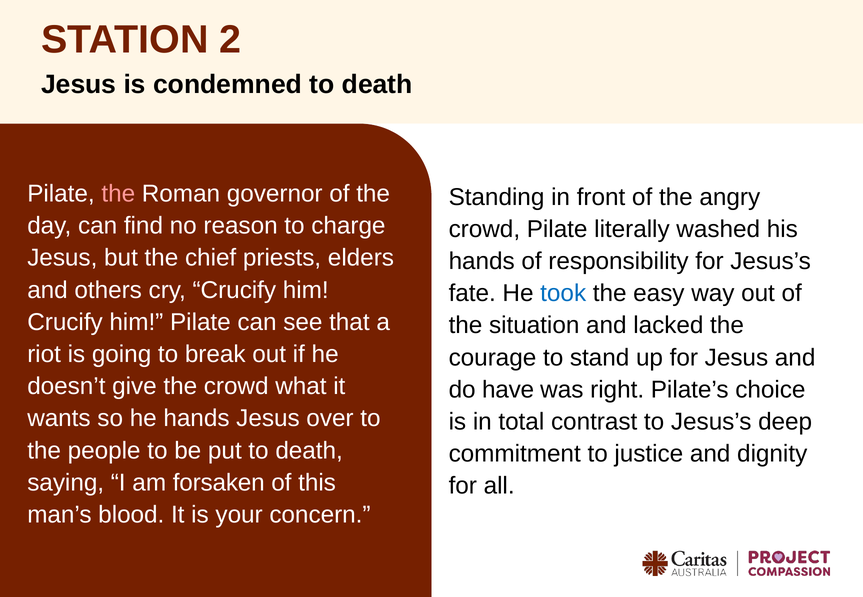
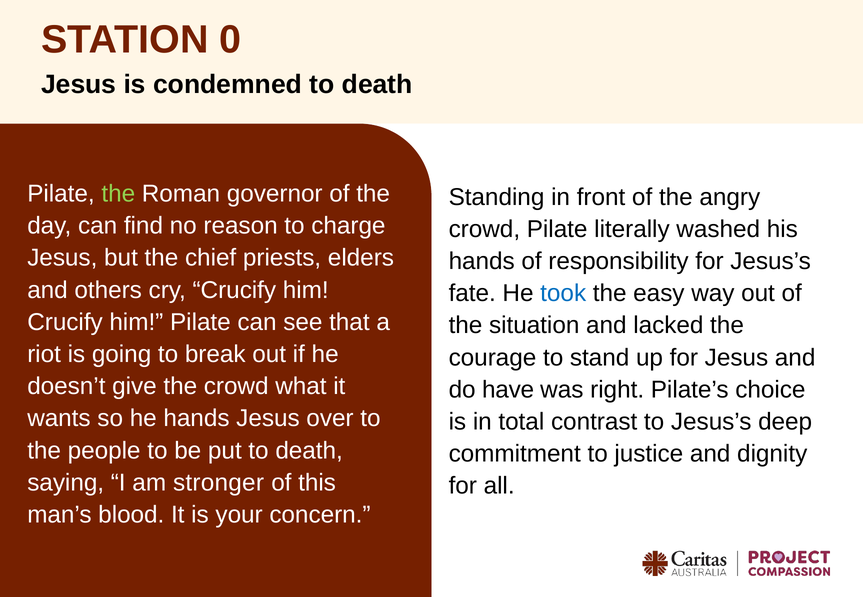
2: 2 -> 0 (230, 40)
the colour: pink -> light green (118, 194)
forsaken: forsaken -> stronger (219, 483)
